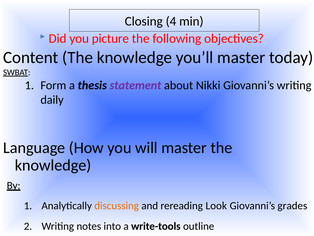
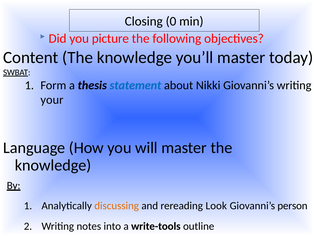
4: 4 -> 0 (171, 21)
statement colour: purple -> blue (135, 85)
daily: daily -> your (52, 100)
grades: grades -> person (292, 205)
